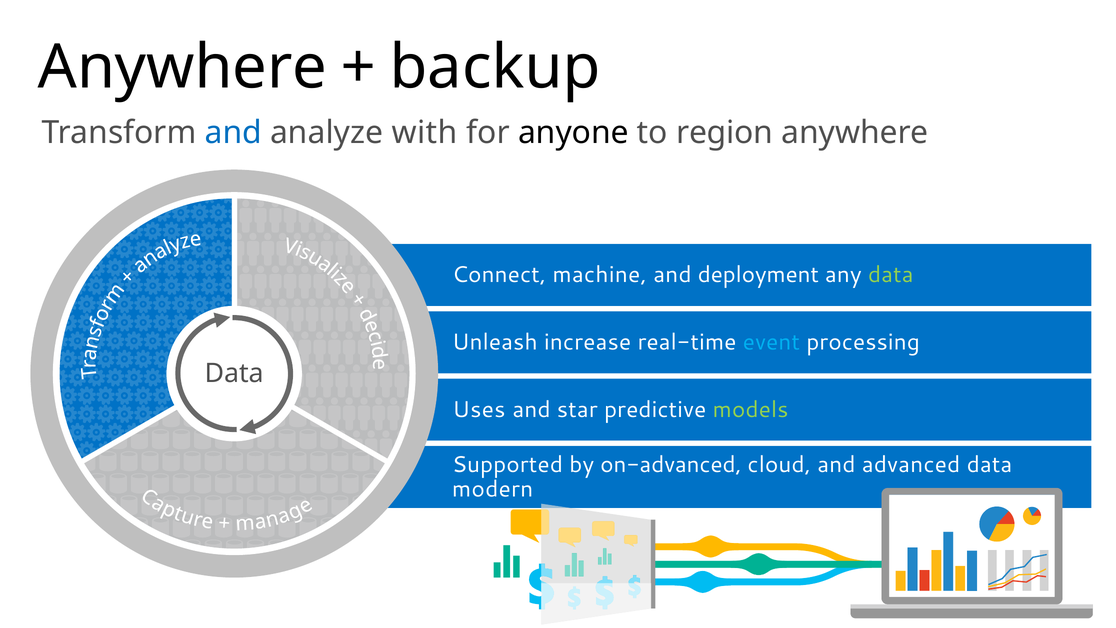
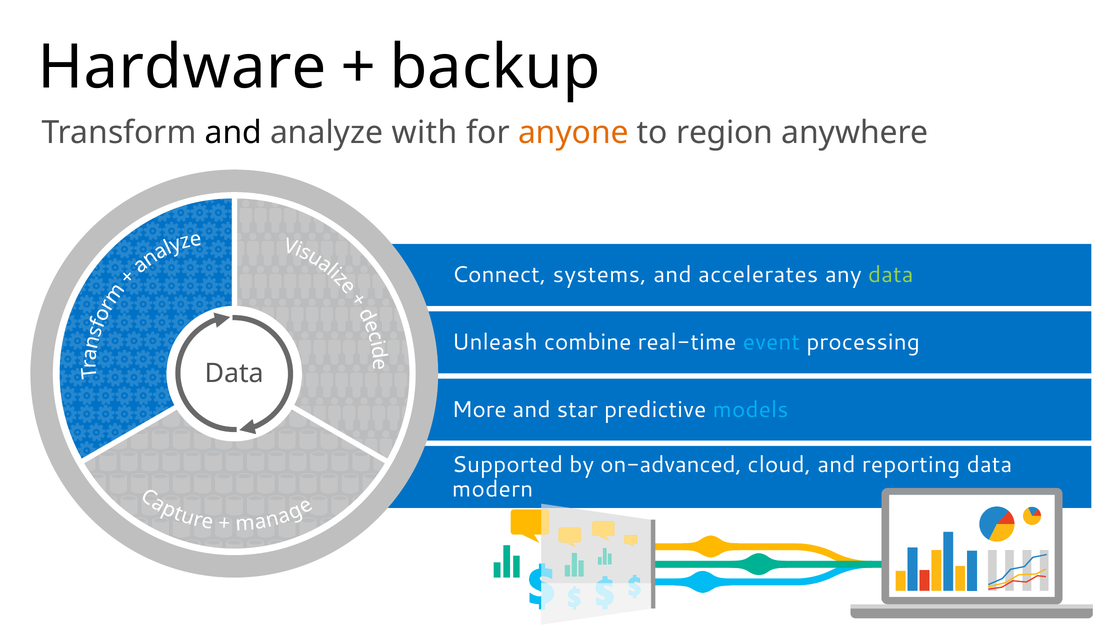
Anywhere: Anywhere -> Hardware (182, 68)
and colour: blue -> black (233, 132)
anyone colour: black -> orange (573, 132)
machine: machine -> systems (600, 275)
deployment: deployment -> accelerates (758, 275)
increase: increase -> combine (588, 342)
Uses: Uses -> More (479, 409)
models colour: light green -> light blue (751, 409)
advanced: advanced -> reporting (911, 464)
